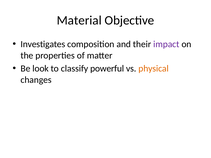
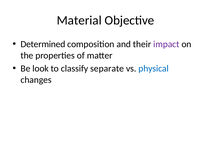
Investigates: Investigates -> Determined (43, 44)
powerful: powerful -> separate (107, 69)
physical colour: orange -> blue (154, 69)
